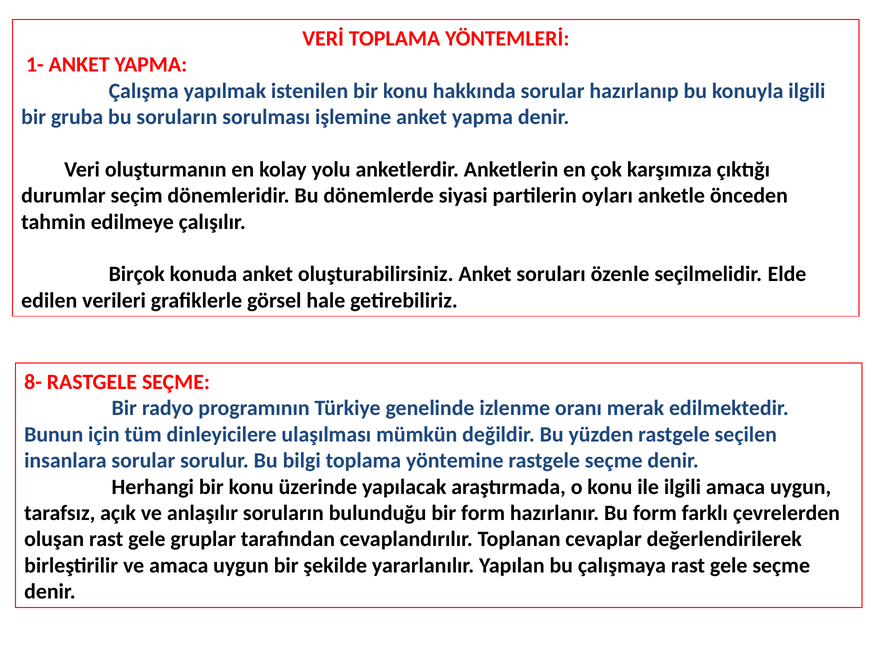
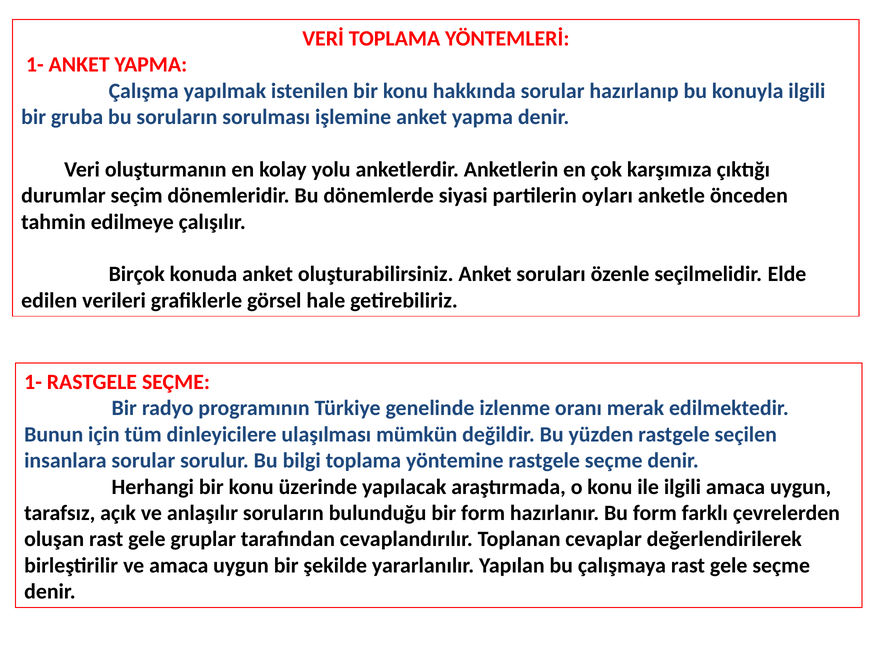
8-: 8- -> 1- (33, 382)
